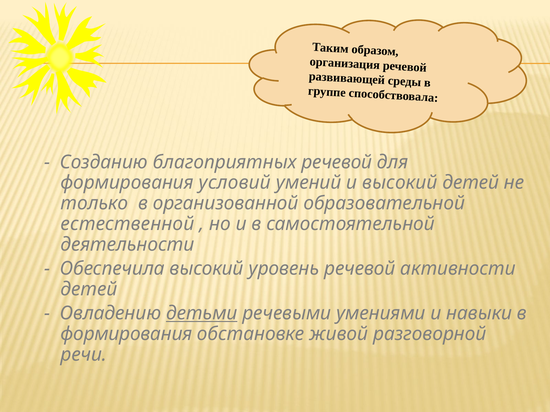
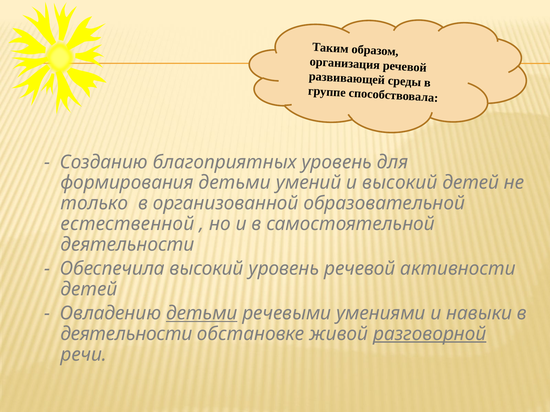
благоприятных речевой: речевой -> уровень (337, 162)
формирования условий: условий -> детьми (235, 183)
формирования: формирования -> деятельности (126, 334)
разговорной underline: none -> present (430, 334)
